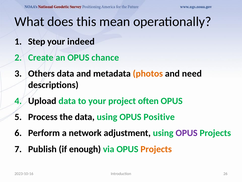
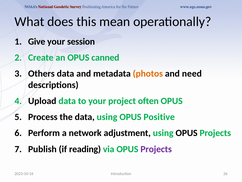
Step: Step -> Give (37, 41)
indeed: indeed -> session (81, 41)
chance: chance -> canned (105, 57)
OPUS colour: purple -> black (187, 133)
enough: enough -> reading (85, 149)
Projects colour: orange -> purple (156, 149)
